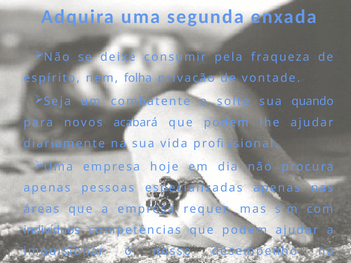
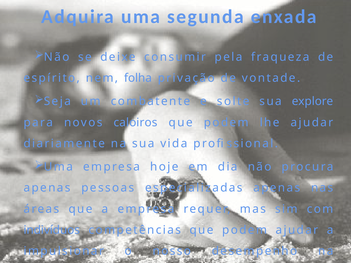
quando: quando -> explore (313, 101)
acabará: acabará -> caloiros (136, 123)
